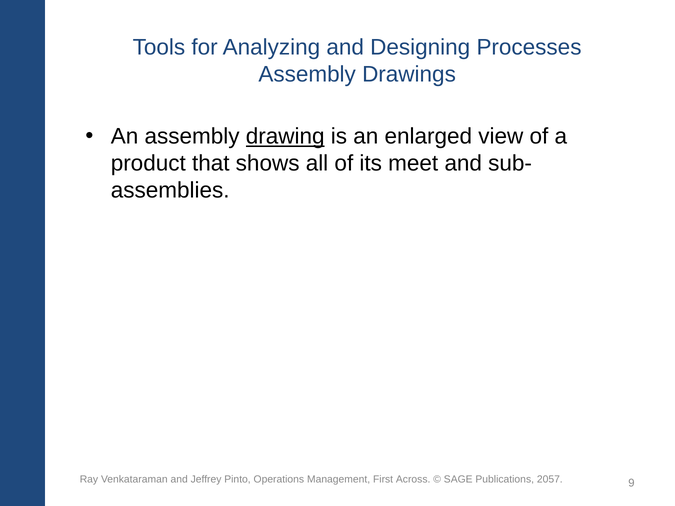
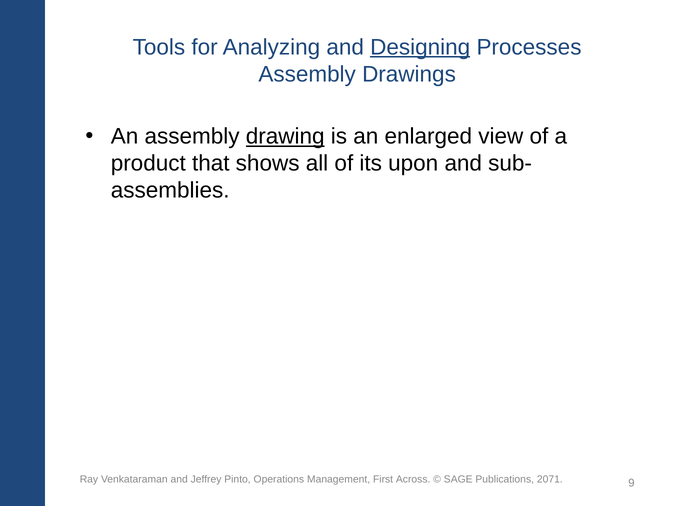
Designing underline: none -> present (420, 47)
meet: meet -> upon (413, 164)
2057: 2057 -> 2071 (550, 479)
